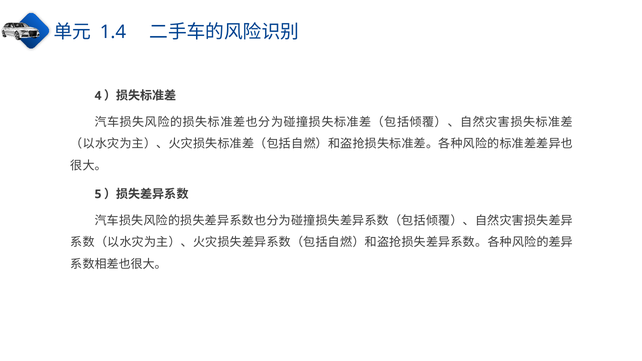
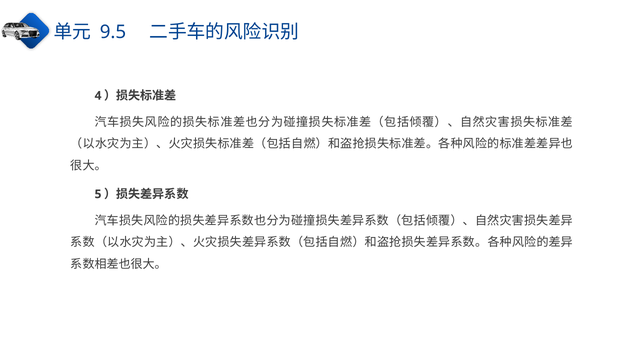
1.4: 1.4 -> 9.5 (113, 32)
